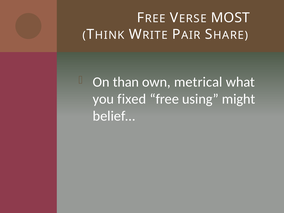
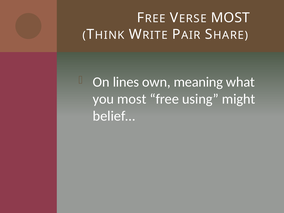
than: than -> lines (126, 82)
metrical: metrical -> meaning (198, 82)
you fixed: fixed -> most (132, 99)
